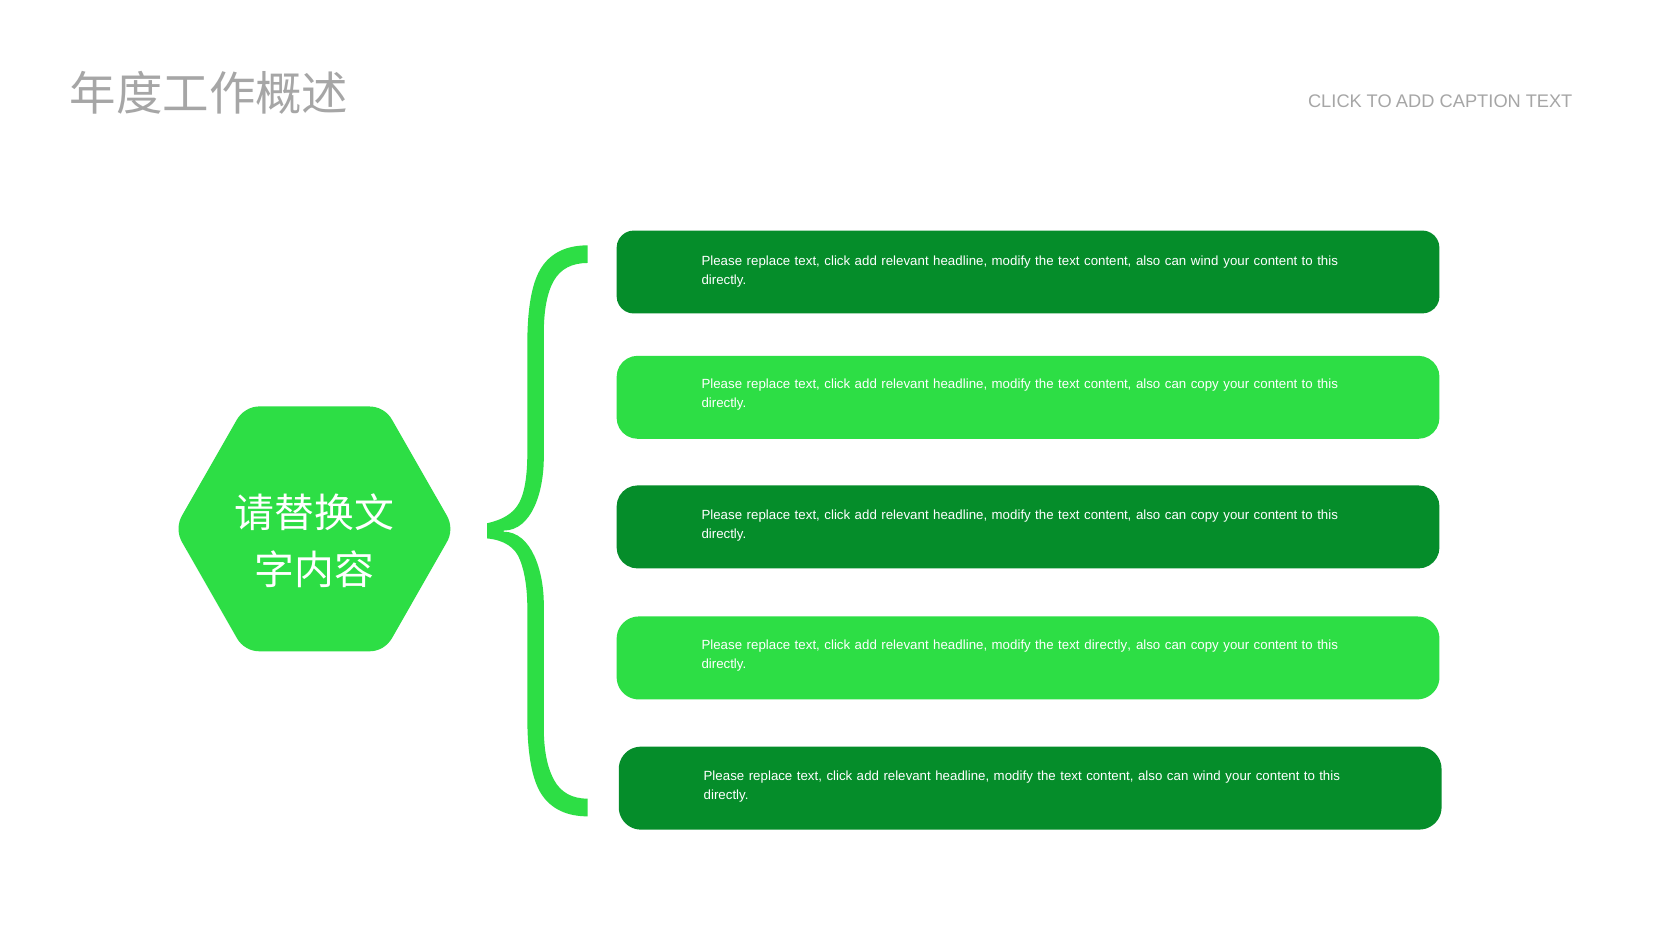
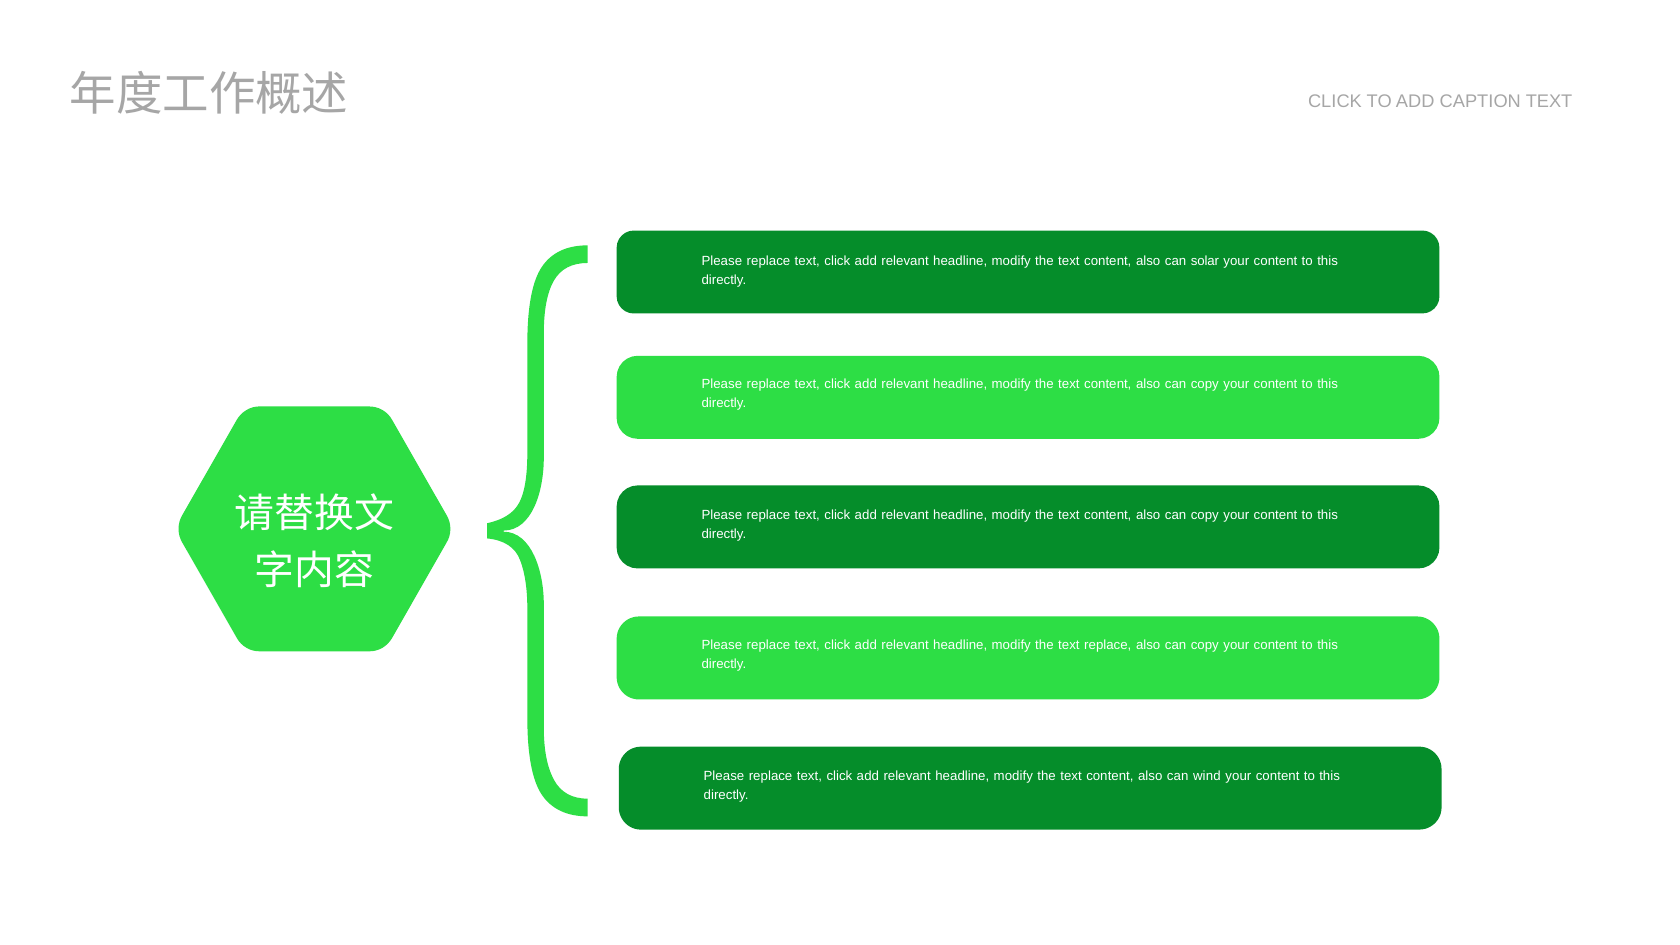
wind: wind -> solar (1205, 261)
text directly: directly -> replace (1108, 646)
